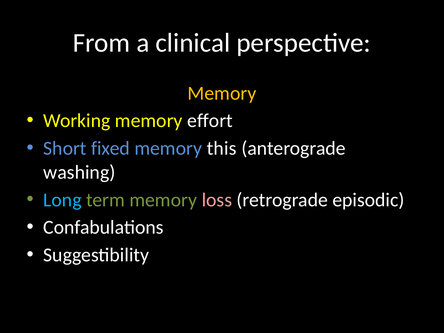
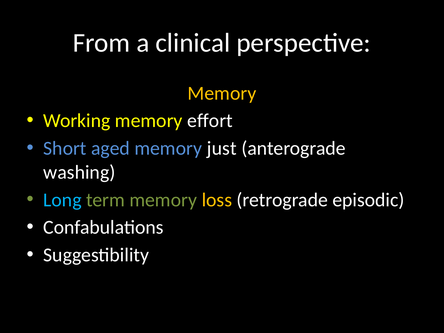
fixed: fixed -> aged (110, 148)
this: this -> just (222, 148)
loss colour: pink -> yellow (217, 200)
